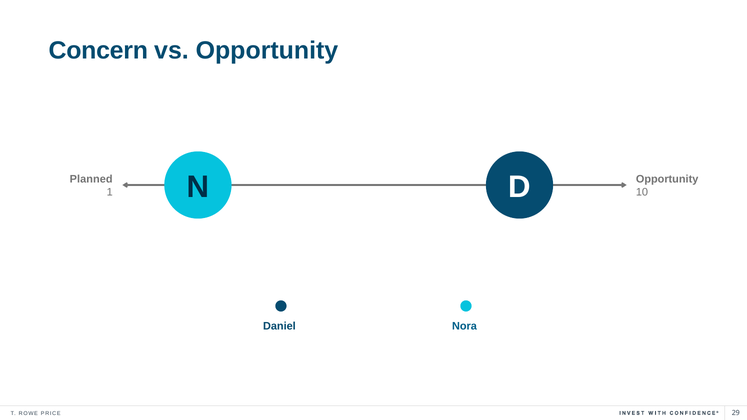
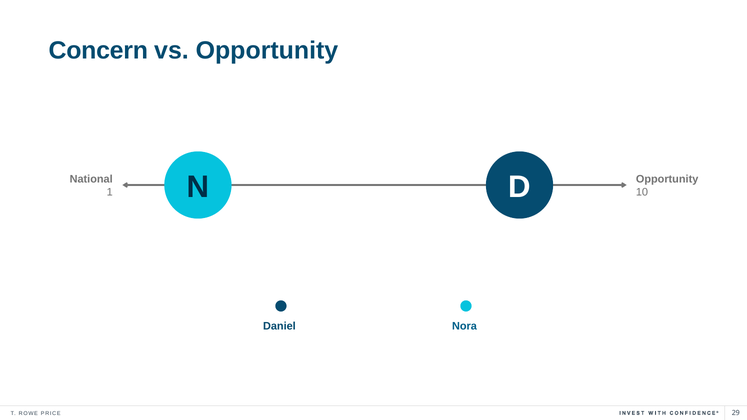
Planned: Planned -> National (91, 179)
